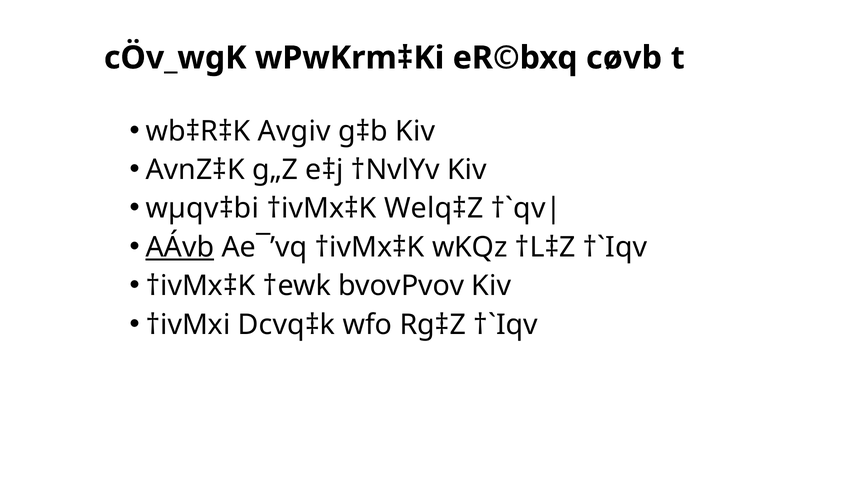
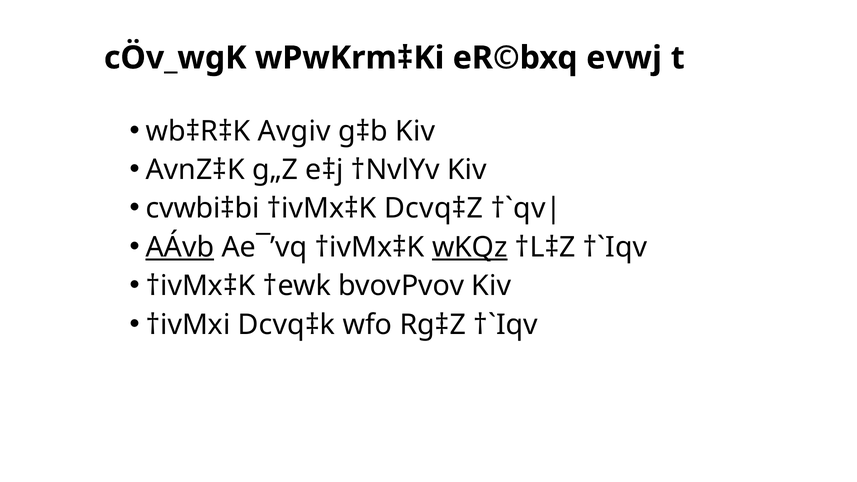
cøvb: cøvb -> evwj (624, 58)
wµqv‡bi: wµqv‡bi -> cvwbi‡bi (203, 209)
Welq‡Z: Welq‡Z -> Dcvq‡Z (434, 209)
wKQz underline: none -> present (470, 247)
